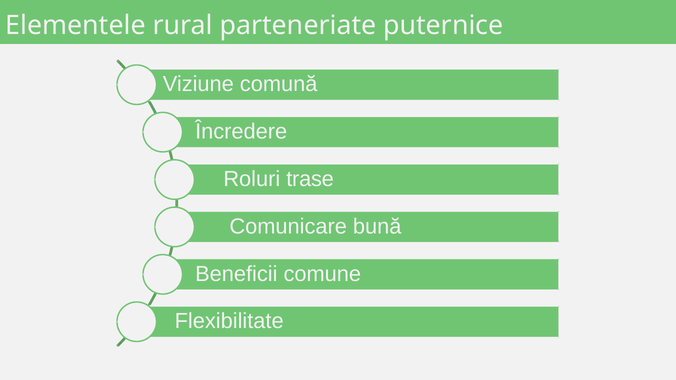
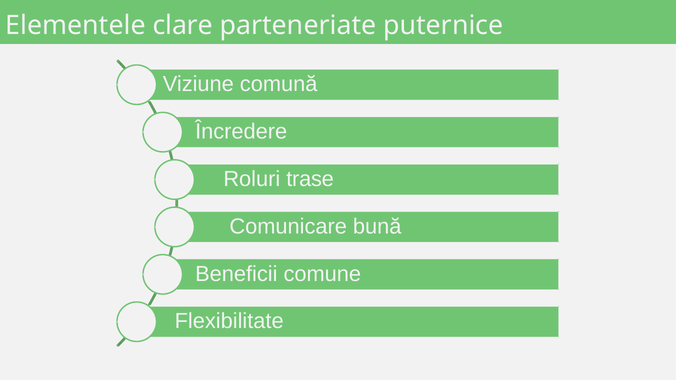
rural: rural -> clare (183, 25)
